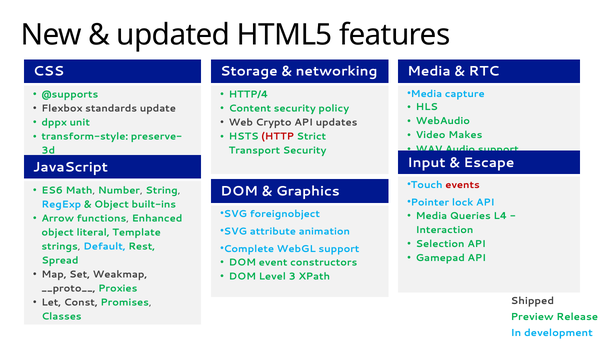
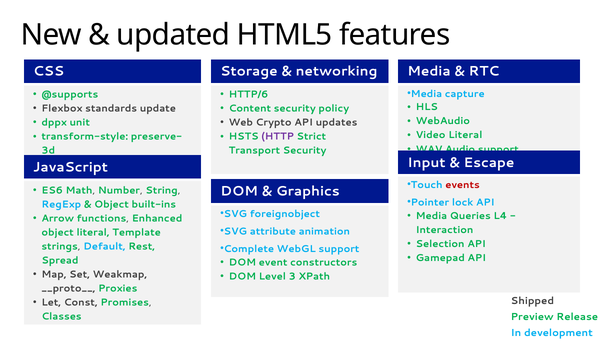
HTTP/4: HTTP/4 -> HTTP/6 (248, 95)
Video Makes: Makes -> Literal (465, 135)
HTTP colour: red -> purple (278, 137)
